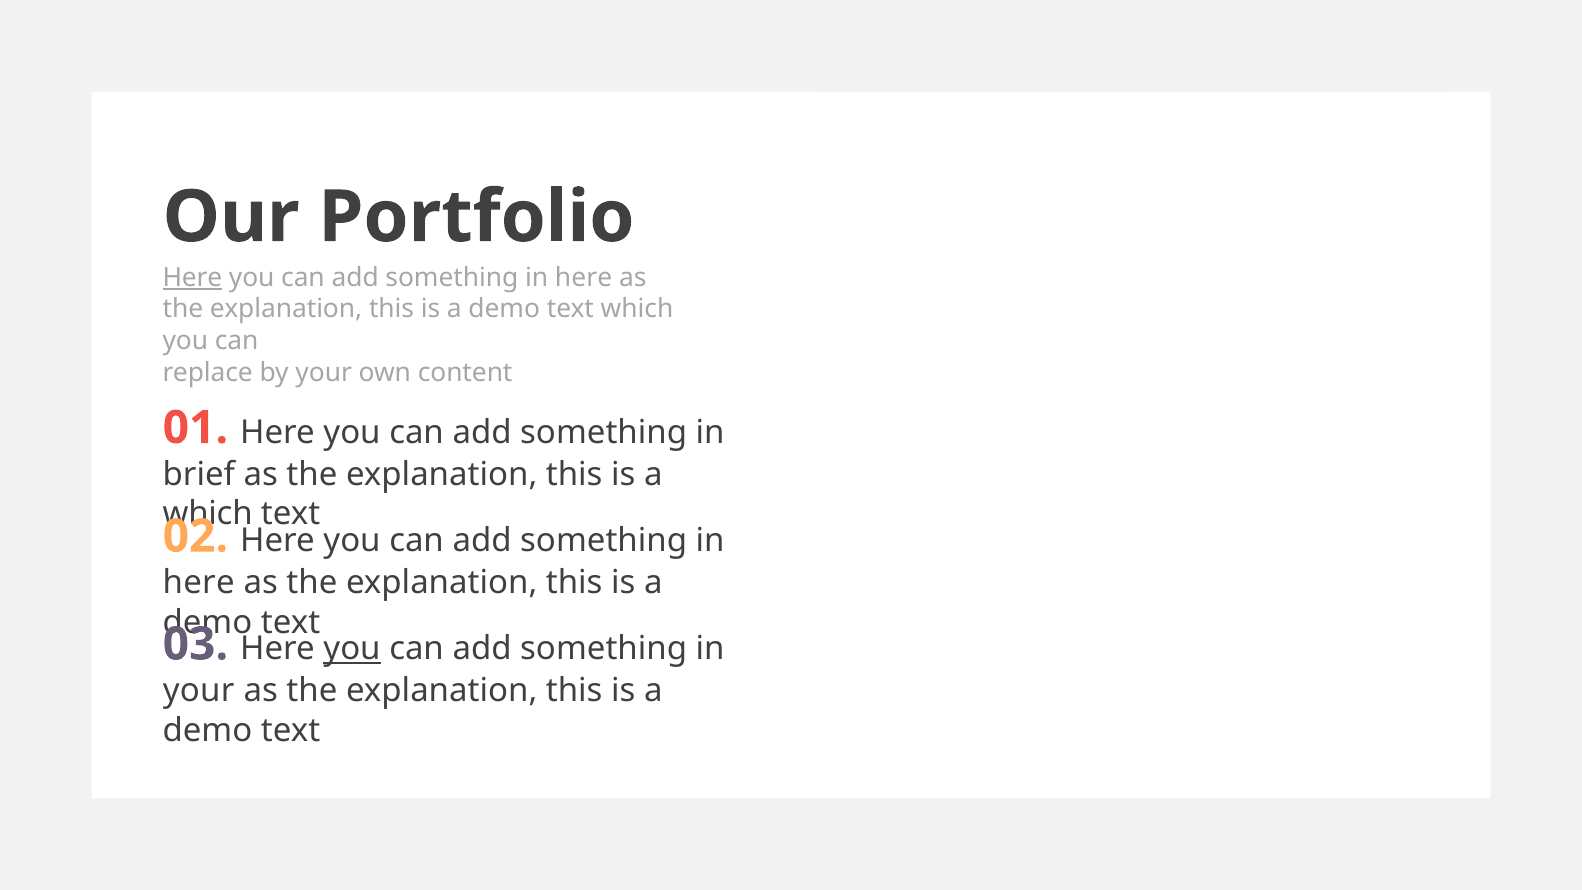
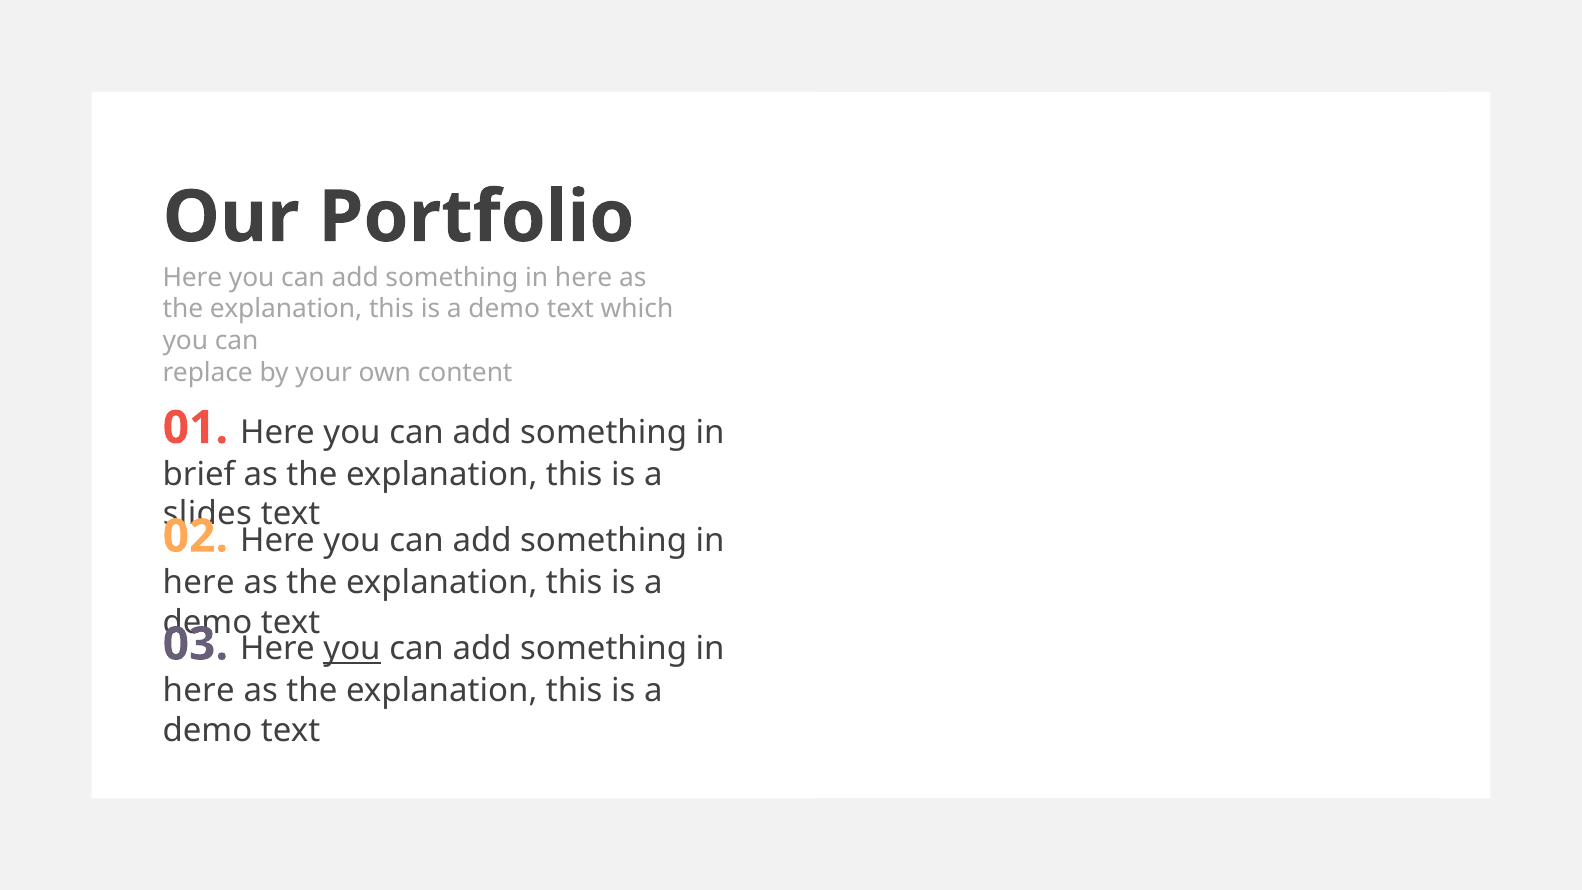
Here underline: present -> none (192, 278)
which: which -> slides (207, 514)
your: your -> here (199, 691)
